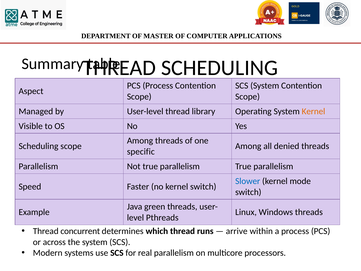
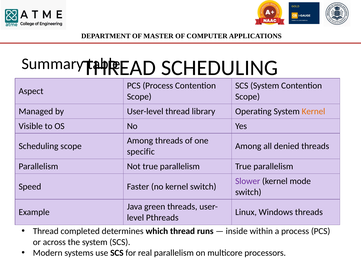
Slower colour: blue -> purple (248, 181)
concurrent: concurrent -> completed (80, 231)
arrive: arrive -> inside (237, 231)
